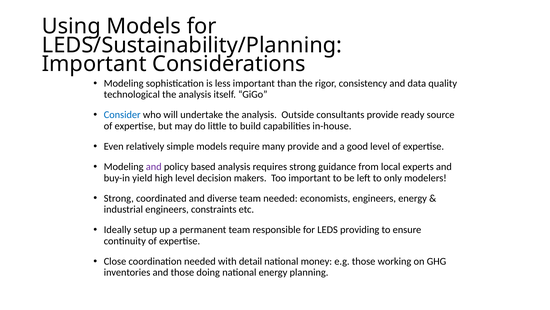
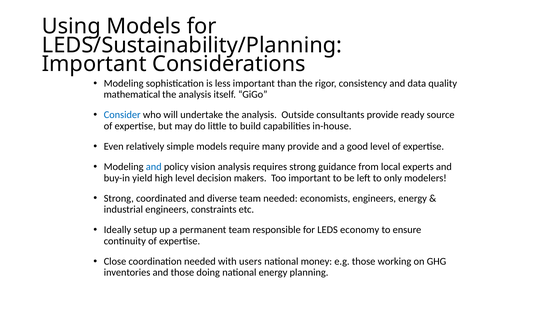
technological: technological -> mathematical (132, 94)
and colour: purple -> blue (154, 166)
based: based -> vision (203, 166)
providing: providing -> economy (360, 229)
detail: detail -> users (250, 261)
